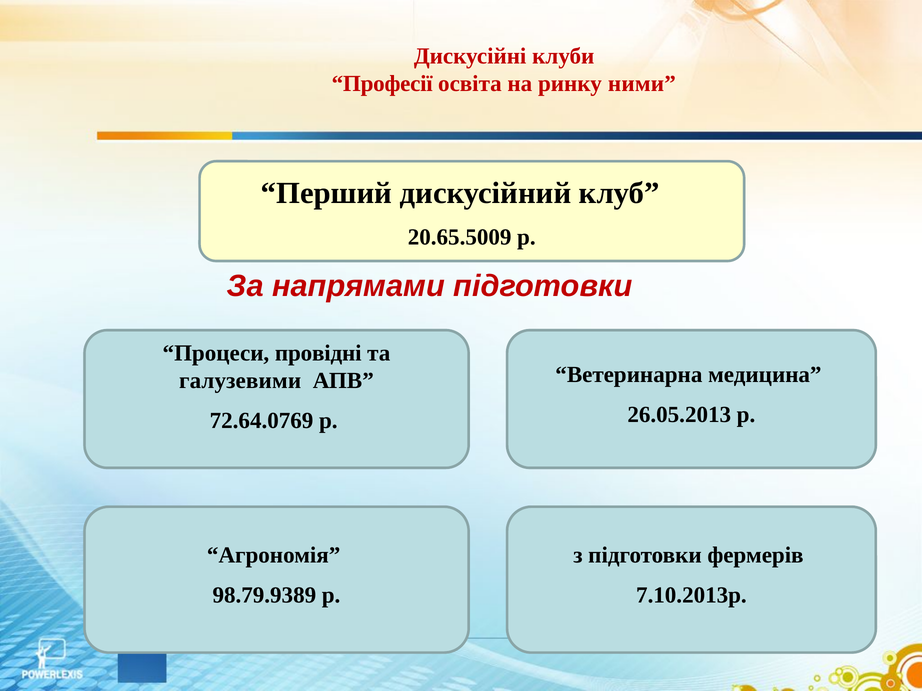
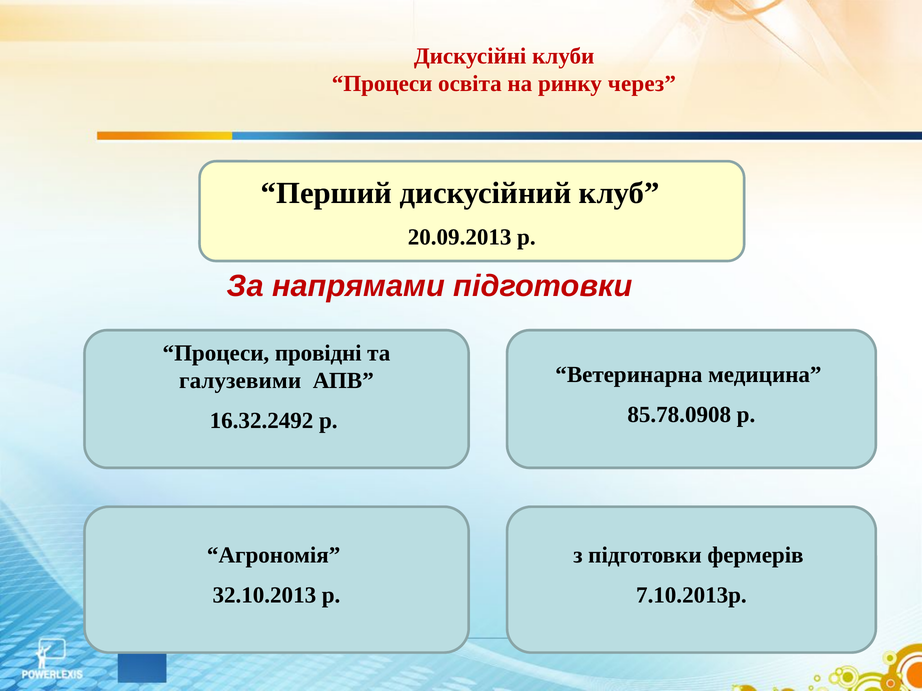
Професії: Професії -> Процеси (382, 84)
ними: ними -> через (642, 84)
20.65.5009: 20.65.5009 -> 20.09.2013 (460, 237)
26.05.2013: 26.05.2013 -> 85.78.0908 (679, 415)
72.64.0769: 72.64.0769 -> 16.32.2492 (262, 421)
98.79.9389: 98.79.9389 -> 32.10.2013 (264, 595)
